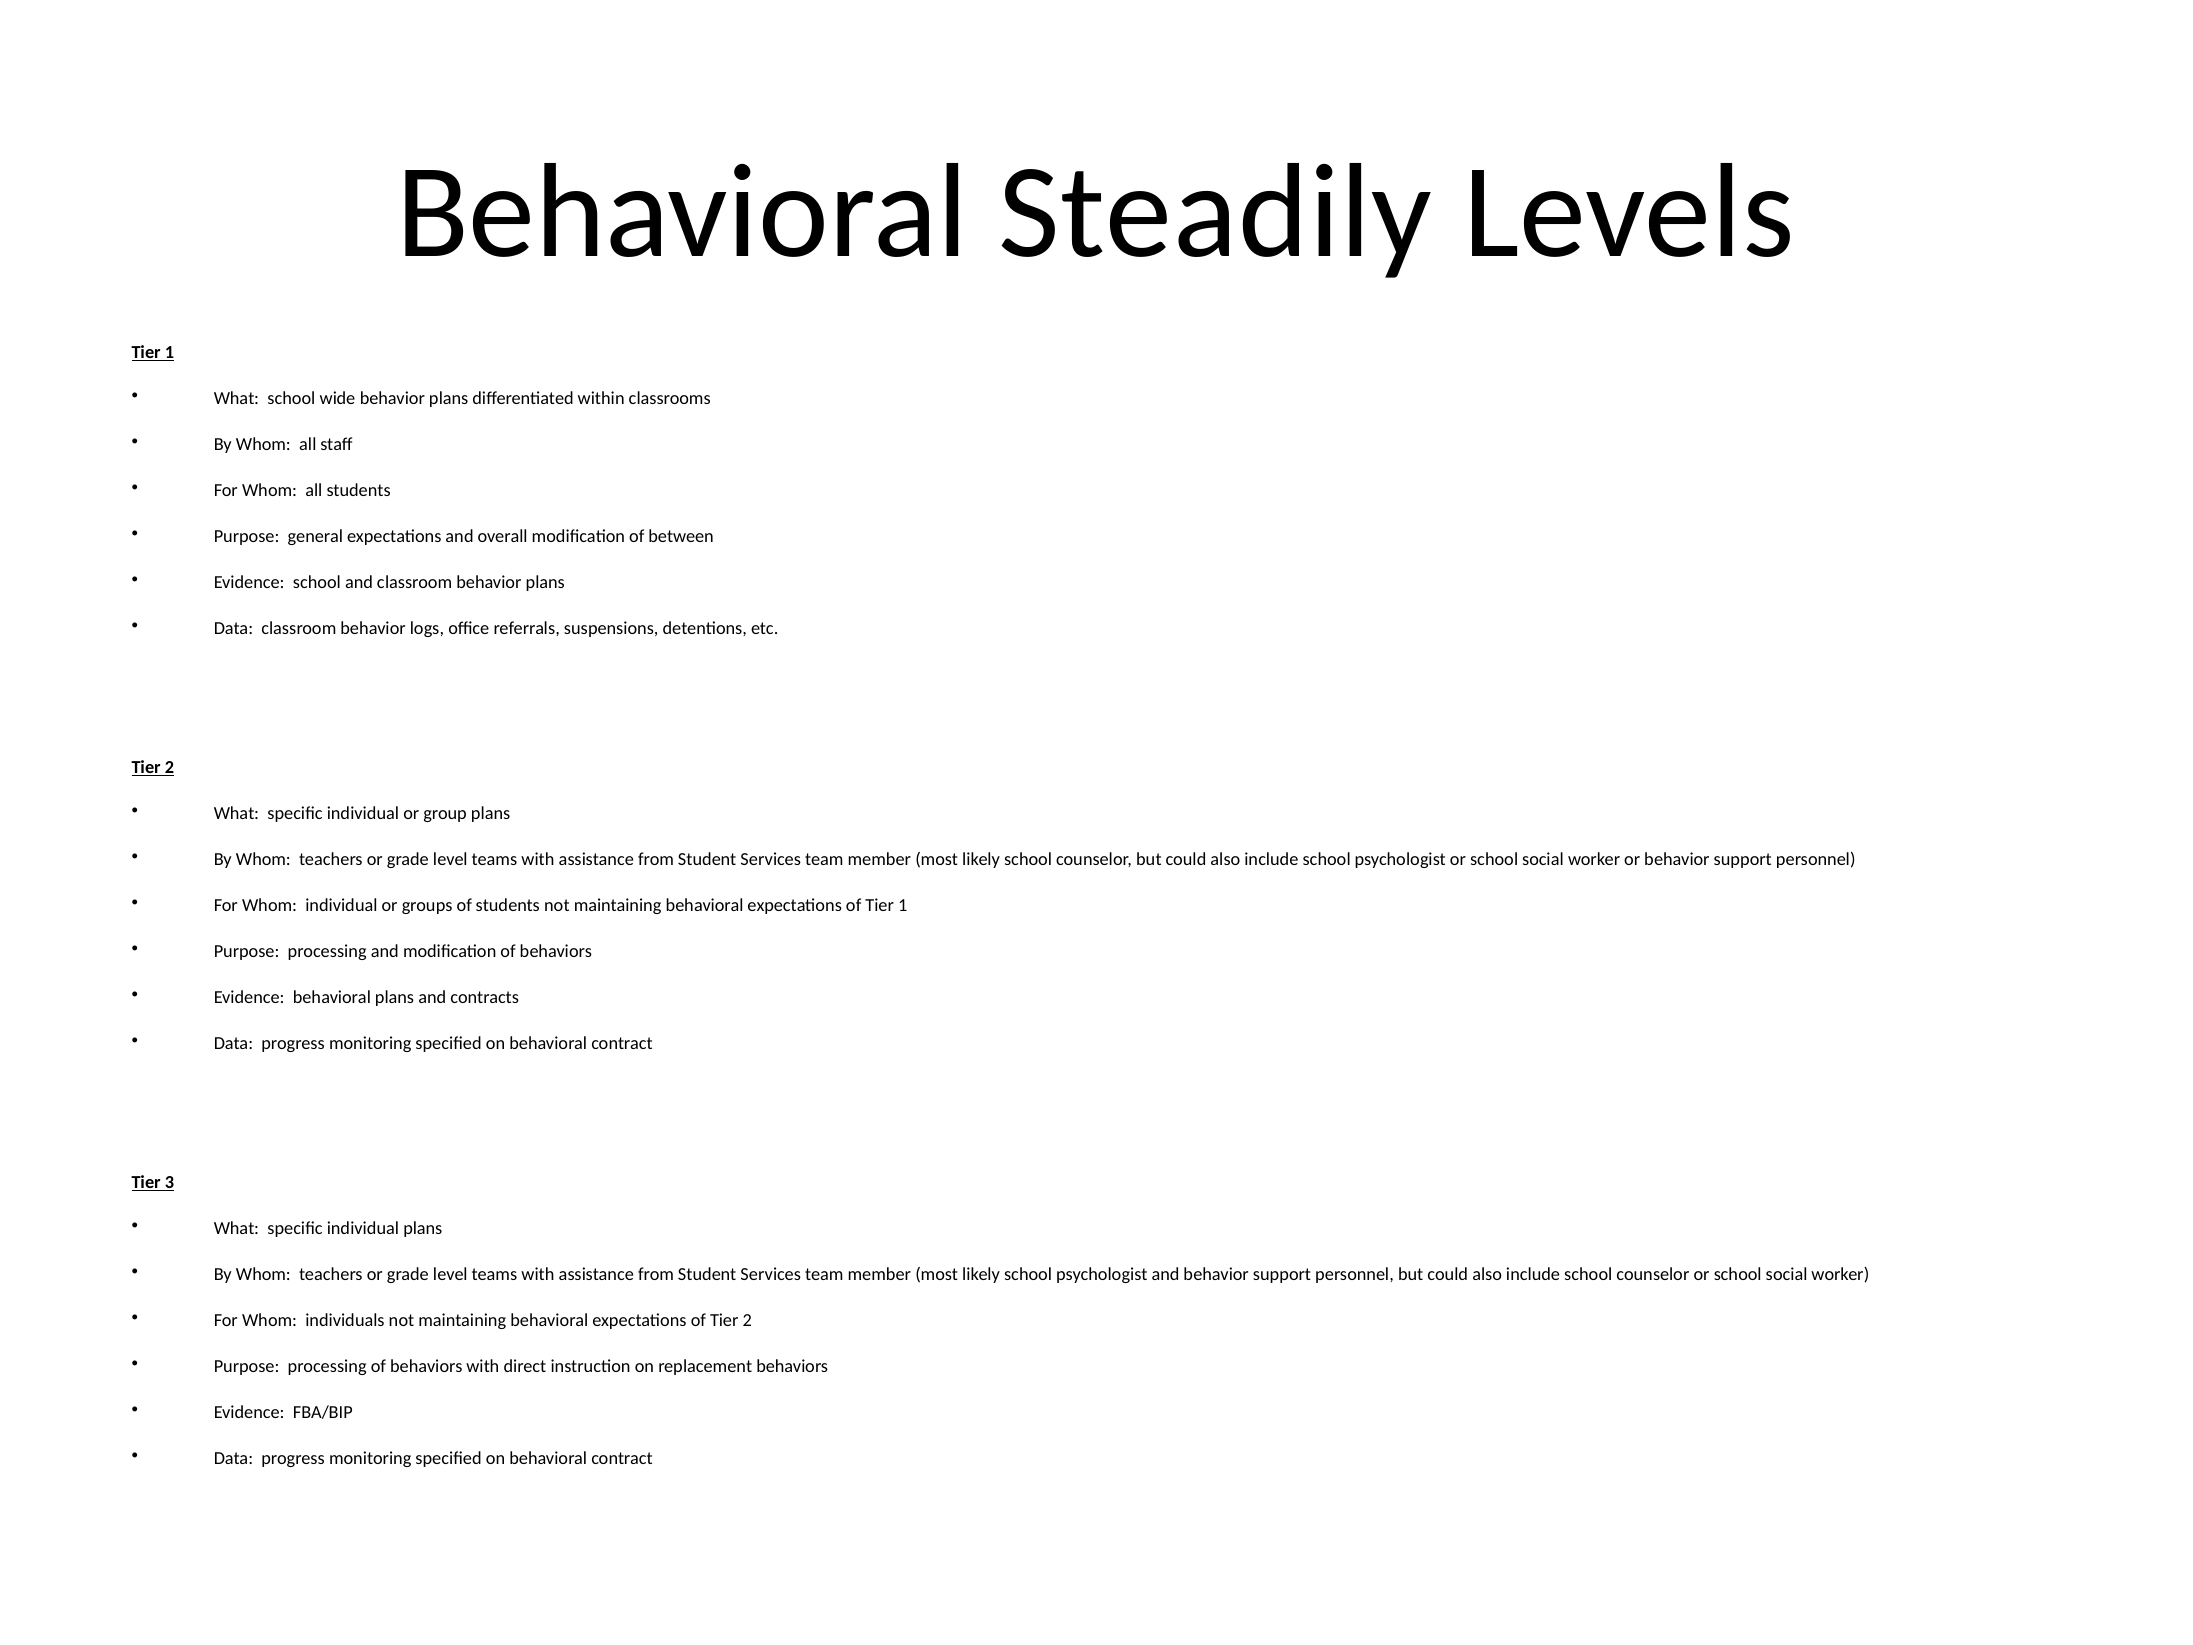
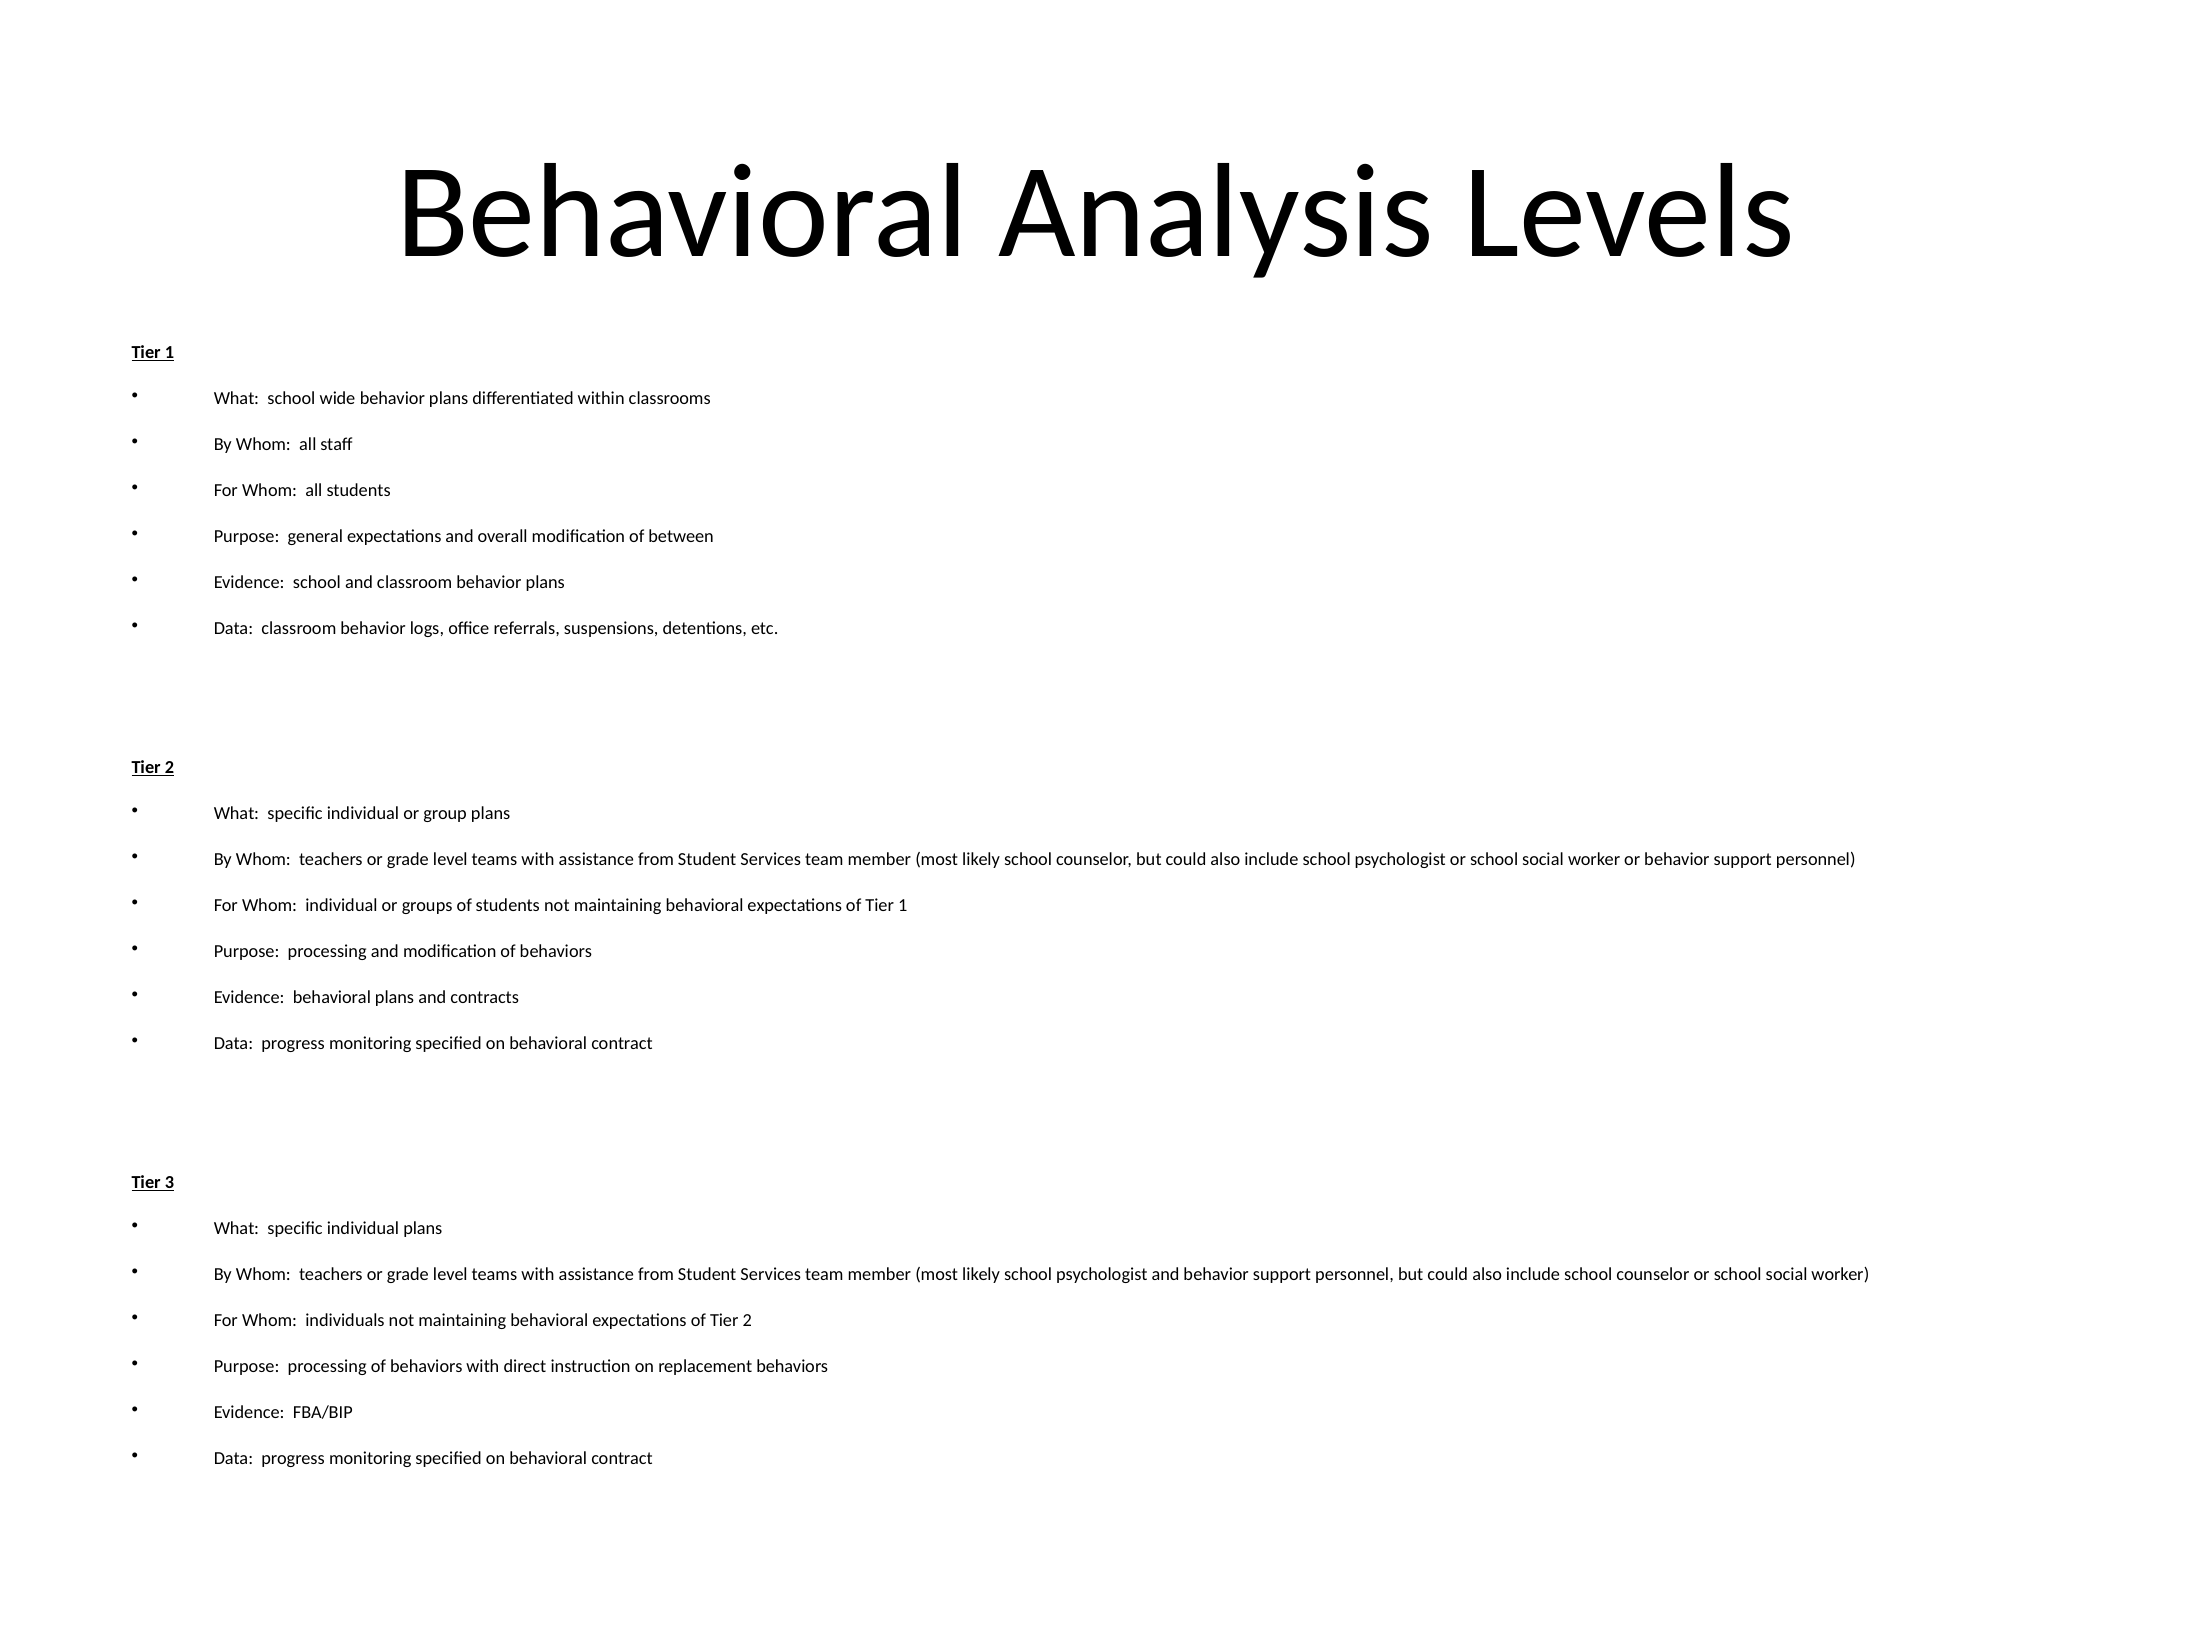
Steadily: Steadily -> Analysis (1216, 212)
